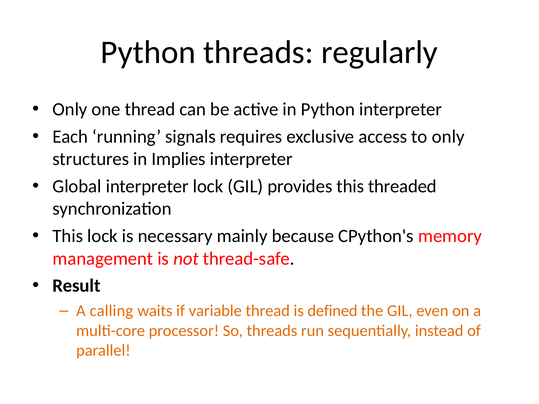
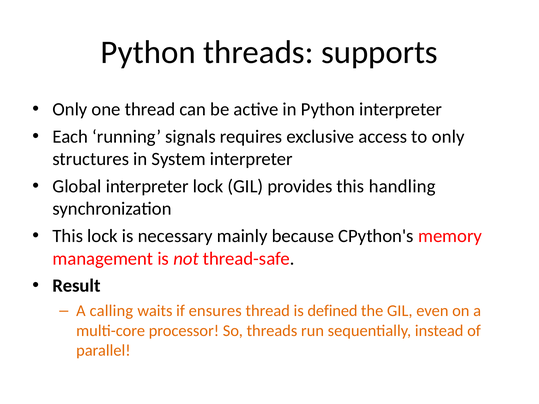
regularly: regularly -> supports (379, 52)
Implies: Implies -> System (179, 159)
threaded: threaded -> handling (402, 187)
variable: variable -> ensures (215, 311)
